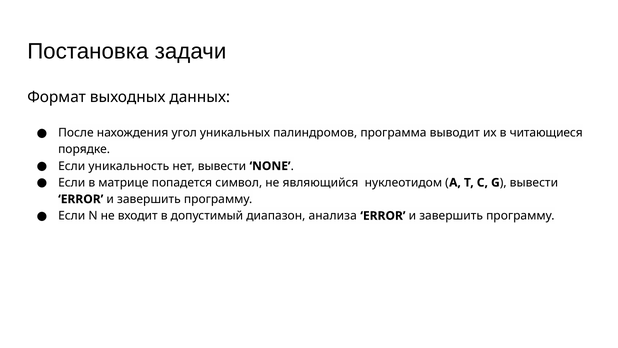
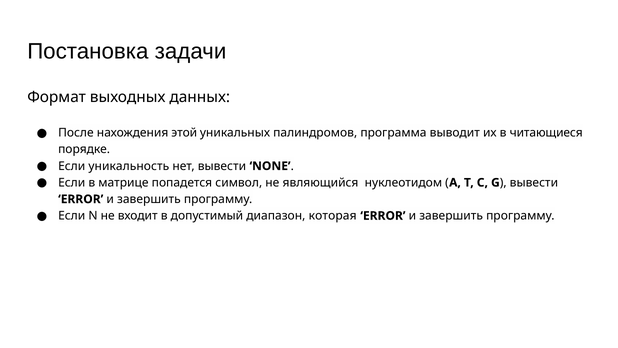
угол: угол -> этой (184, 133)
анализа: анализа -> которая (333, 216)
